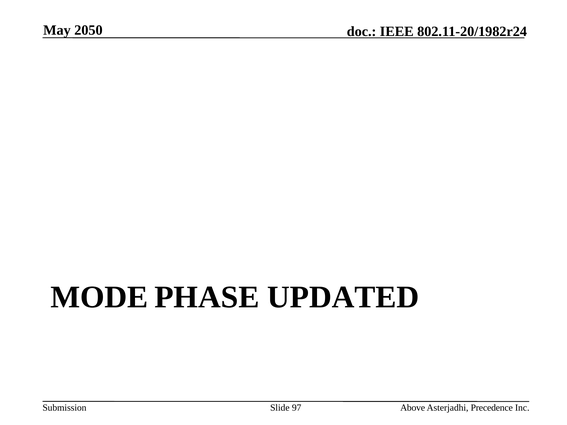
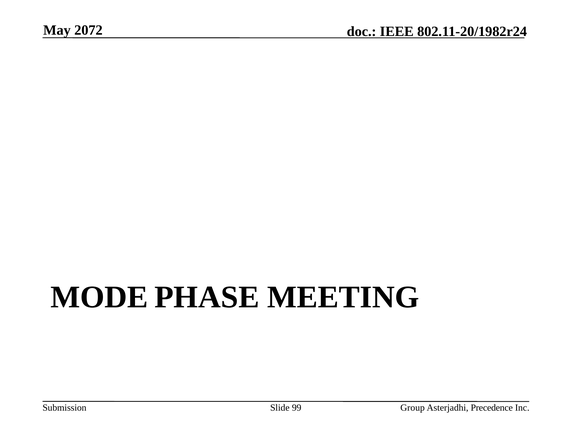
2050: 2050 -> 2072 (88, 30)
UPDATED: UPDATED -> MEETING (343, 297)
97: 97 -> 99 (297, 408)
Above: Above -> Group (413, 408)
